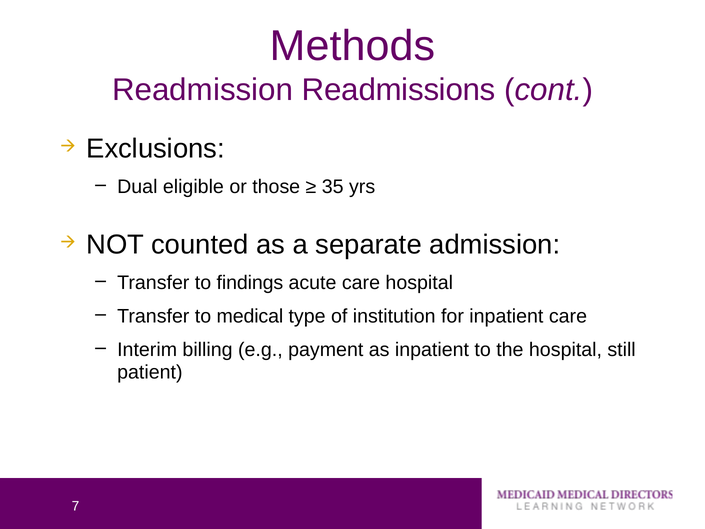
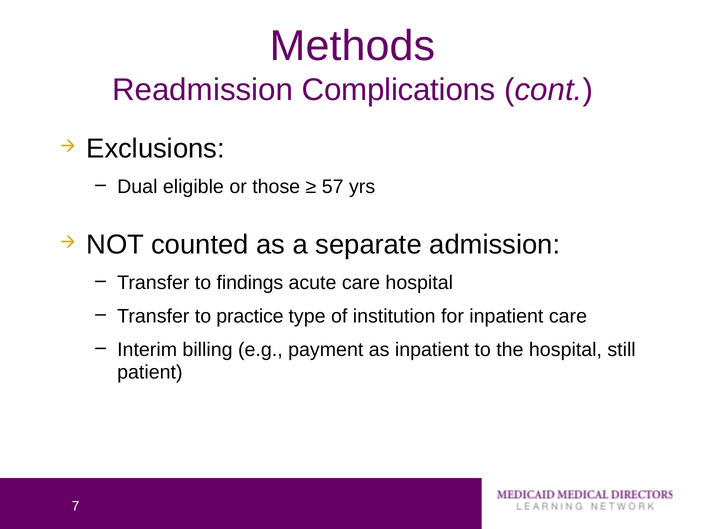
Readmissions: Readmissions -> Complications (399, 90)
35: 35 -> 57 (333, 187)
medical: medical -> practice (250, 316)
